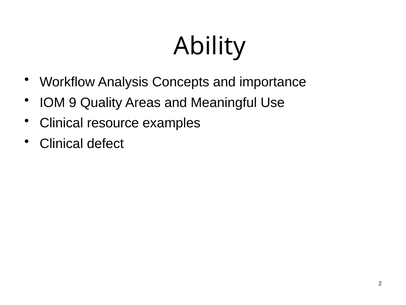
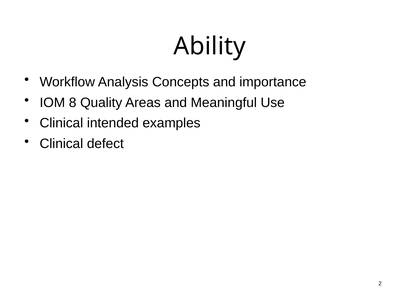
9: 9 -> 8 (73, 102)
resource: resource -> intended (113, 123)
